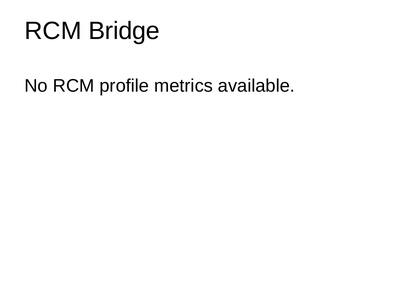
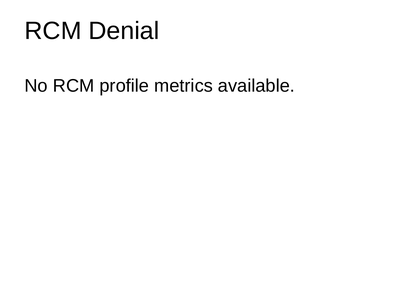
Bridge: Bridge -> Denial (124, 31)
